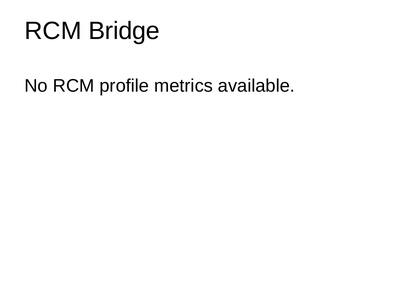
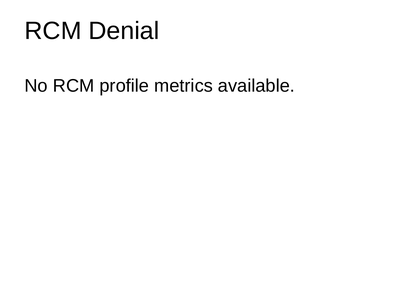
Bridge: Bridge -> Denial (124, 31)
